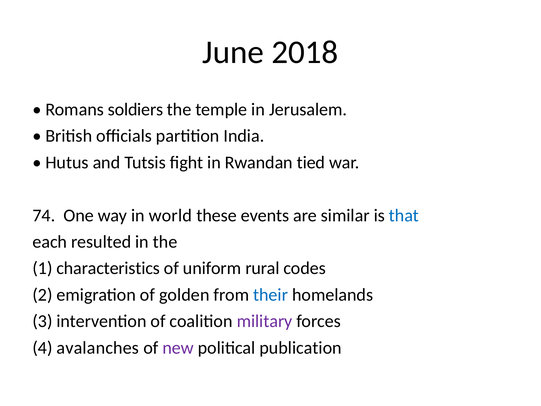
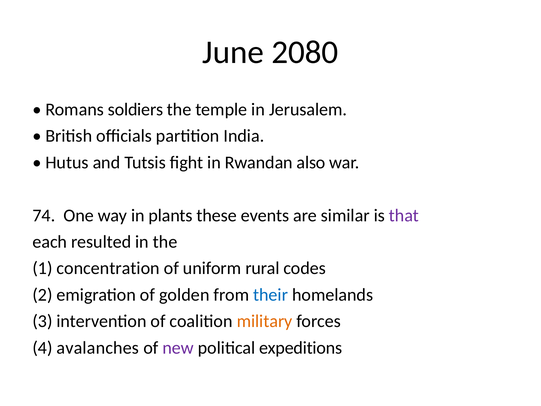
2018: 2018 -> 2080 (305, 52)
tied: tied -> also (311, 162)
world: world -> plants (171, 215)
that colour: blue -> purple (404, 215)
characteristics: characteristics -> concentration (108, 268)
military colour: purple -> orange (265, 321)
publication: publication -> expeditions (301, 348)
